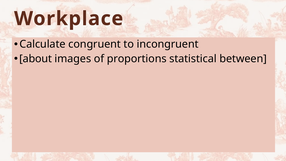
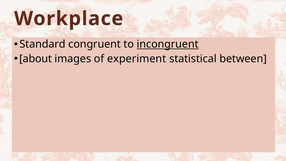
Calculate: Calculate -> Standard (42, 44)
incongruent underline: none -> present (168, 44)
proportions: proportions -> experiment (137, 59)
